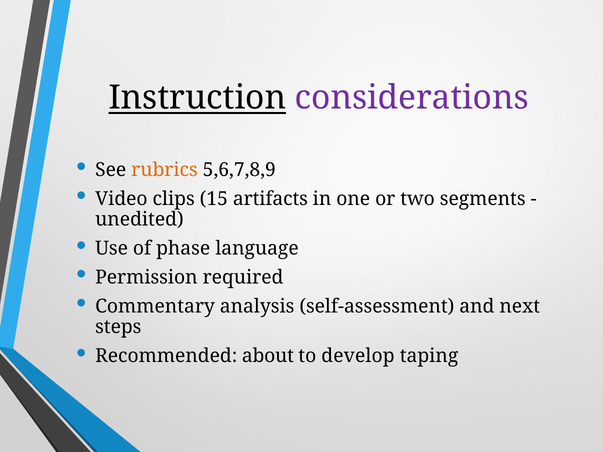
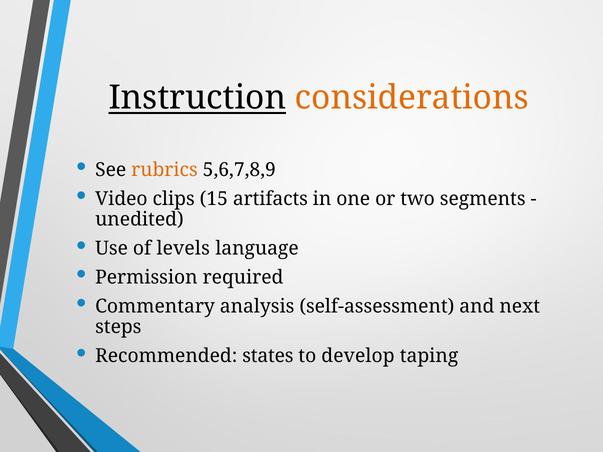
considerations colour: purple -> orange (412, 98)
phase: phase -> levels (183, 249)
about: about -> states (268, 356)
